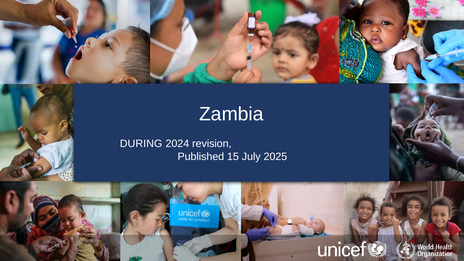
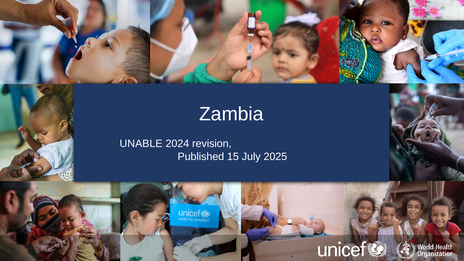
DURING: DURING -> UNABLE (141, 144)
